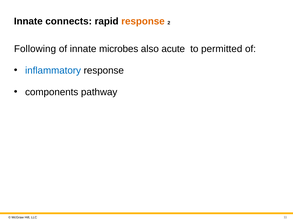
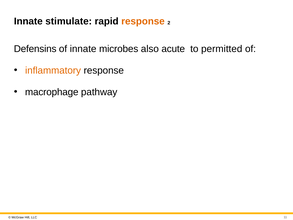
connects: connects -> stimulate (69, 21)
Following: Following -> Defensins (35, 49)
inflammatory colour: blue -> orange (53, 70)
components: components -> macrophage (52, 92)
